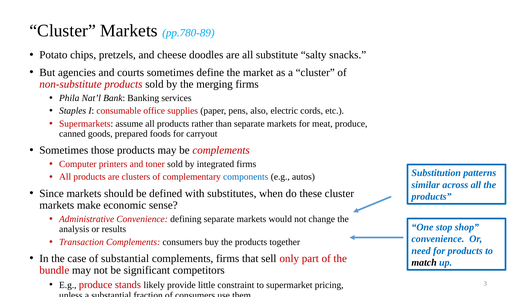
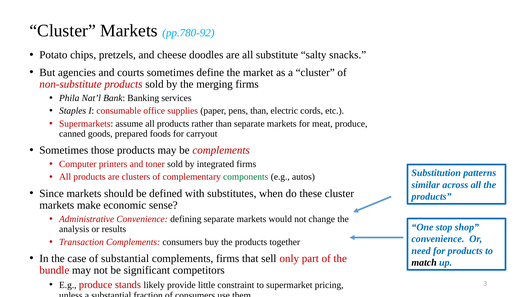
pp.780-89: pp.780-89 -> pp.780-92 (188, 33)
pens also: also -> than (259, 111)
components colour: blue -> green (246, 177)
